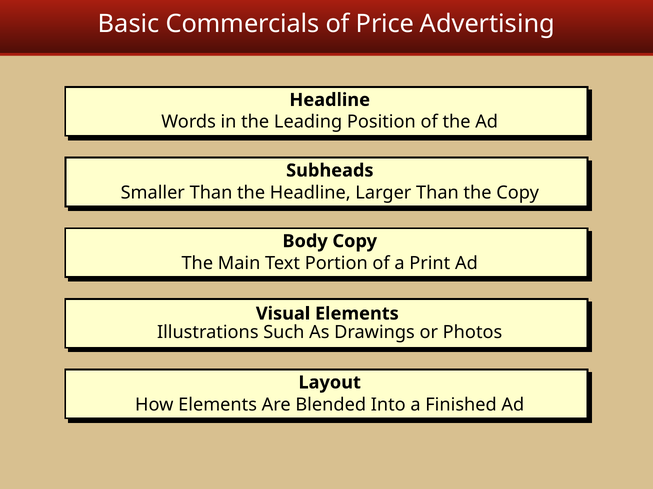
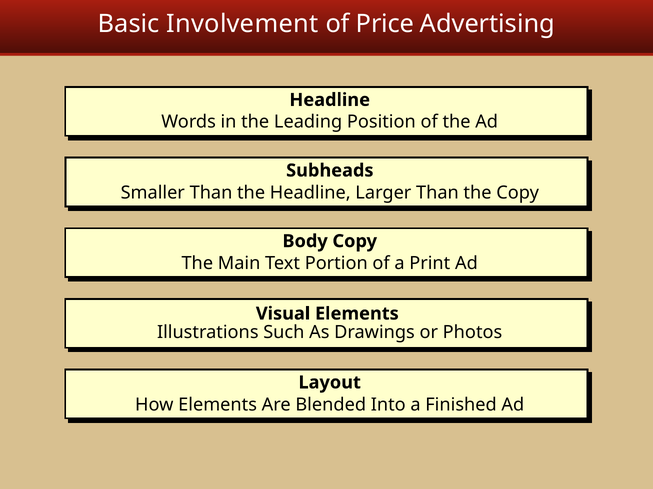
Commercials: Commercials -> Involvement (242, 24)
